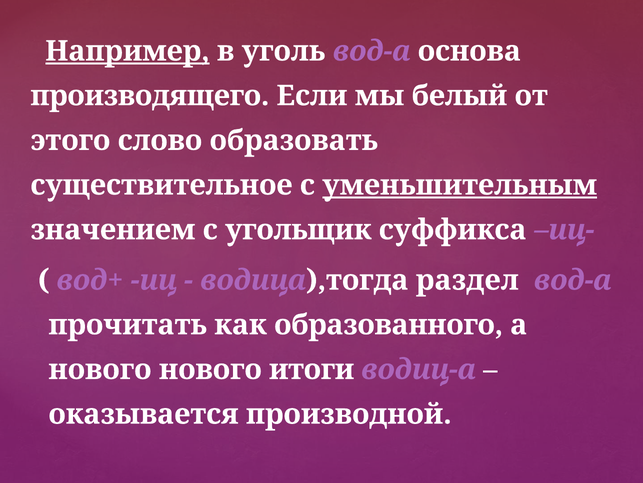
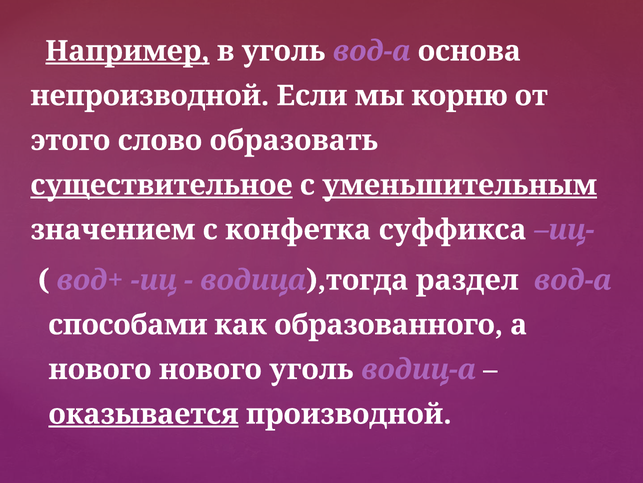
производящего: производящего -> непроизводной (150, 96)
белый: белый -> корню (460, 96)
существительное underline: none -> present (162, 185)
угольщик: угольщик -> конфетка (298, 229)
прочитать: прочитать -> способами (128, 324)
нового итоги: итоги -> уголь (311, 369)
оказывается underline: none -> present (144, 414)
